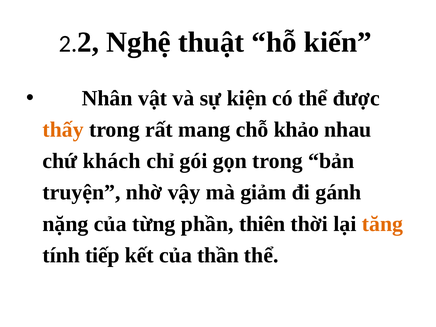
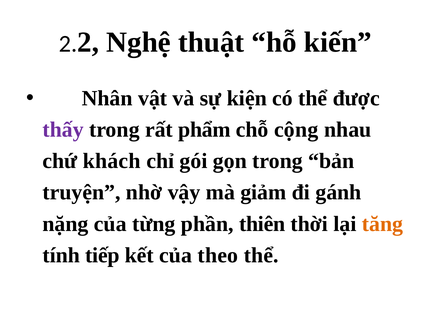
thấy colour: orange -> purple (63, 130)
mang: mang -> phẩm (204, 130)
khảo: khảo -> cộng (296, 130)
thần: thần -> theo (218, 255)
